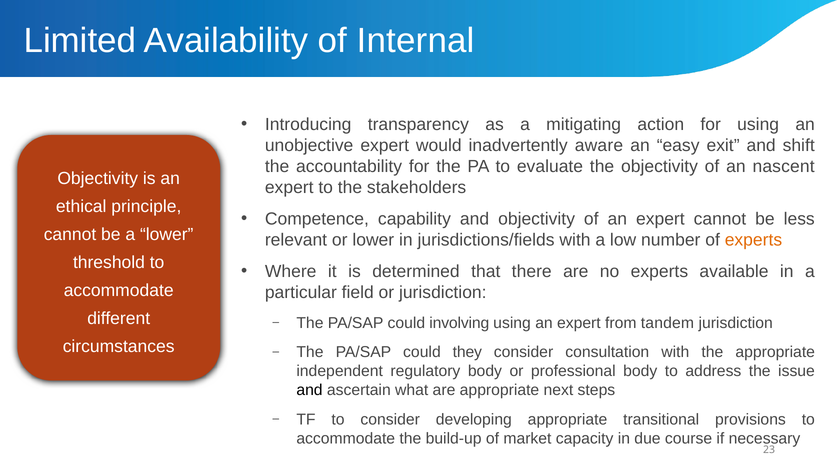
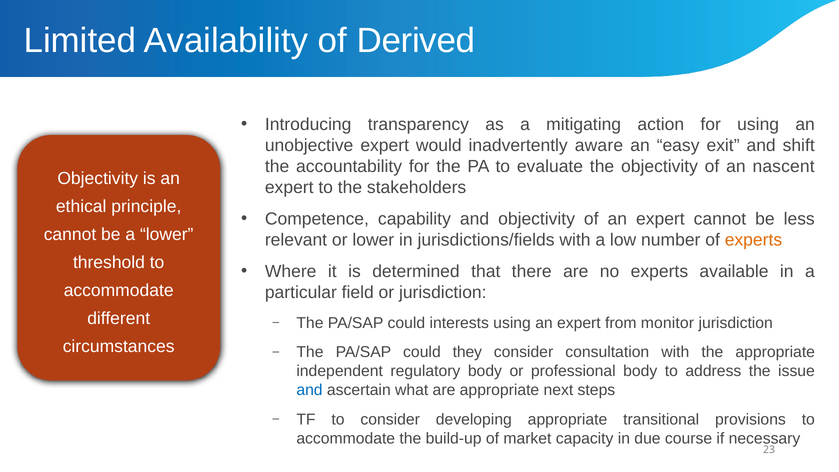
Internal: Internal -> Derived (416, 41)
involving: involving -> interests (459, 323)
tandem: tandem -> monitor (667, 323)
and colour: black -> blue (310, 390)
